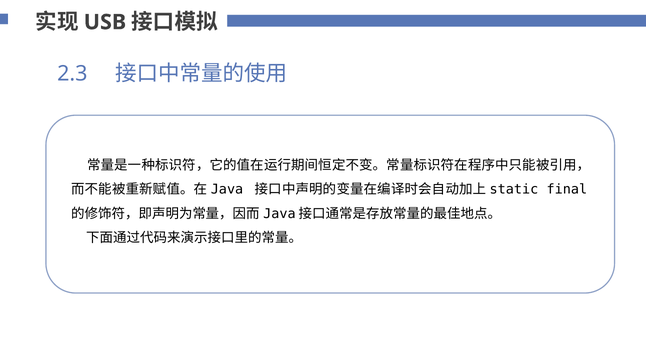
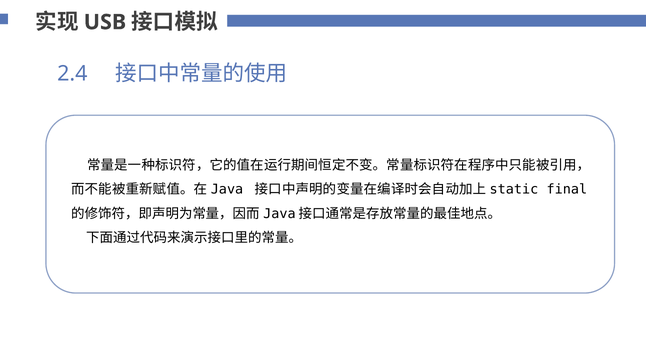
2.3: 2.3 -> 2.4 (72, 74)
